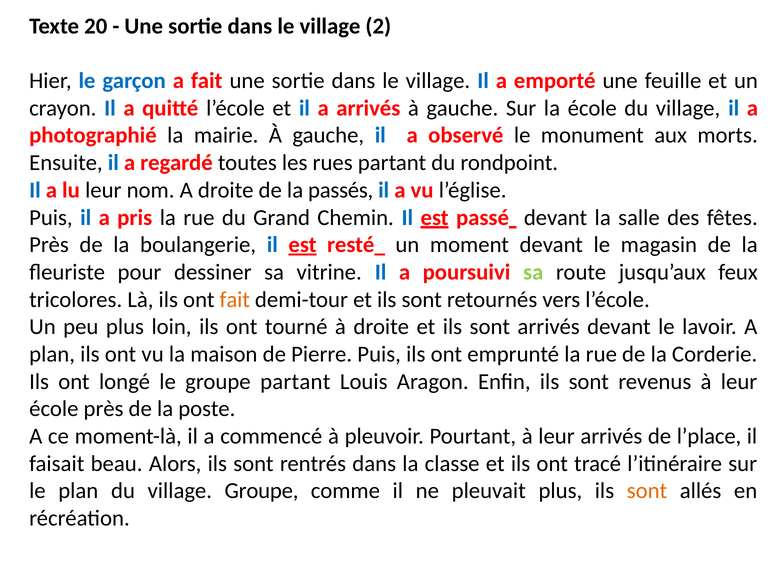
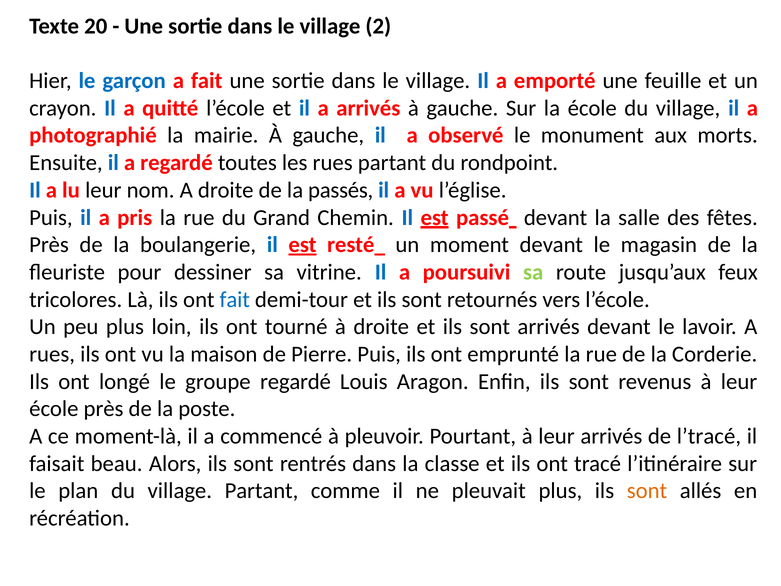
fait colour: orange -> blue (235, 299)
plan: plan -> rues (52, 354)
groupe partant: partant -> regardé (295, 381)
l’place: l’place -> l’tracé (709, 436)
village Groupe: Groupe -> Partant (261, 491)
